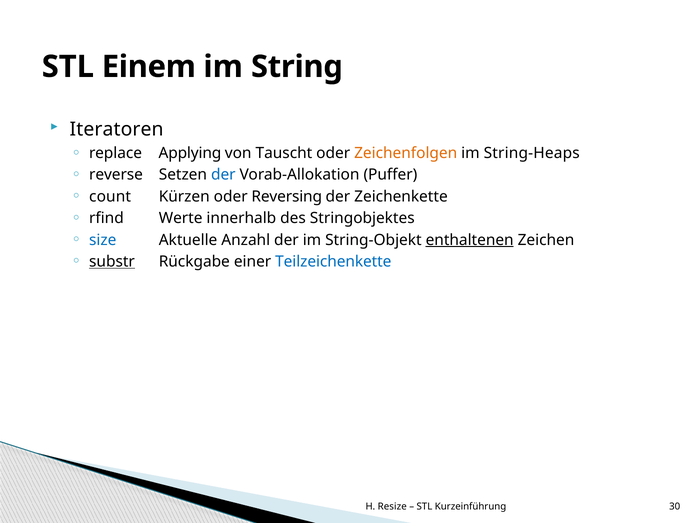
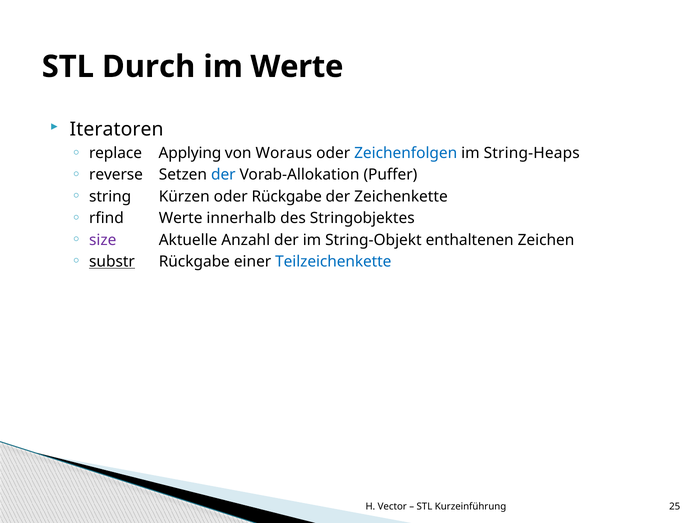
Einem: Einem -> Durch (149, 67)
im String: String -> Werte (297, 67)
Tauscht: Tauscht -> Woraus (284, 153)
Zeichenfolgen colour: orange -> blue (406, 153)
count: count -> string (110, 196)
oder Reversing: Reversing -> Rückgabe (287, 196)
size colour: blue -> purple (103, 240)
enthaltenen underline: present -> none (470, 240)
Resize: Resize -> Vector (392, 506)
30: 30 -> 25 (675, 506)
